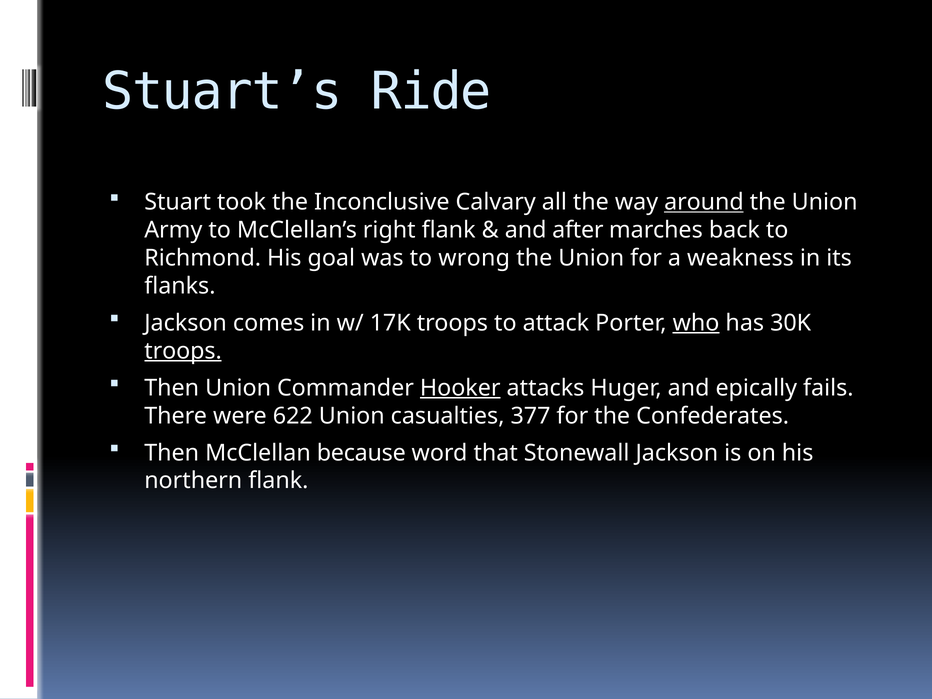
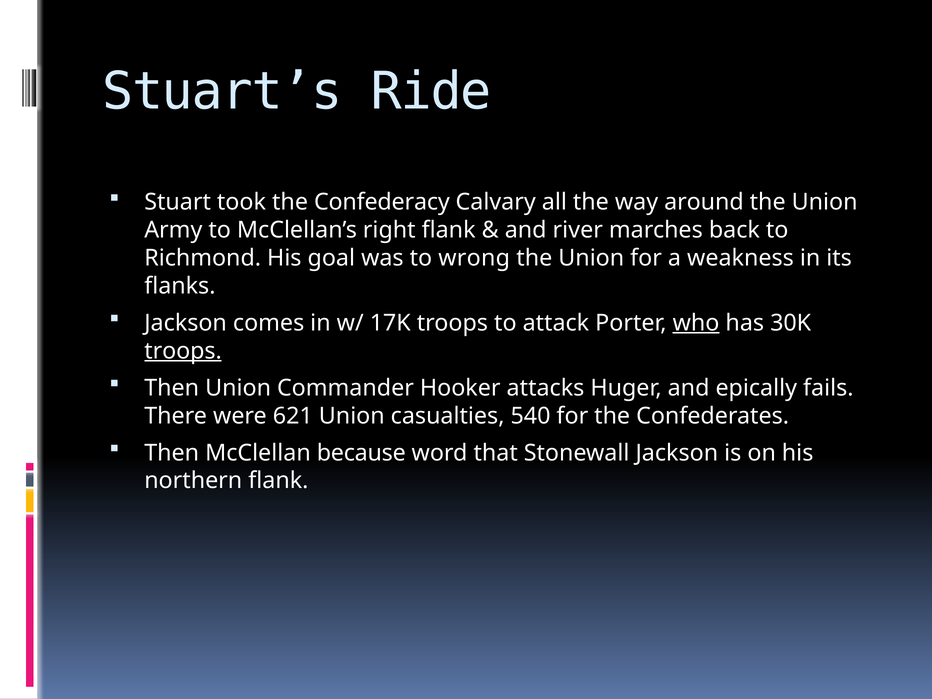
Inconclusive: Inconclusive -> Confederacy (382, 202)
around underline: present -> none (704, 202)
after: after -> river (578, 230)
Hooker underline: present -> none (460, 388)
622: 622 -> 621 (293, 416)
377: 377 -> 540 (531, 416)
